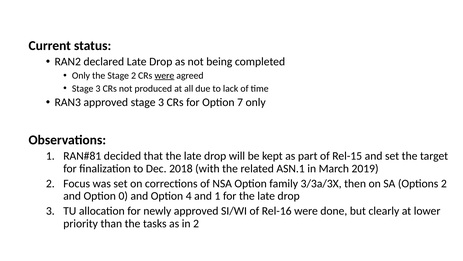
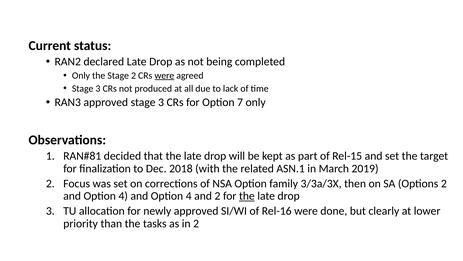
0: 0 -> 4 (123, 196)
and 1: 1 -> 2 (217, 196)
the underline: none -> present (247, 196)
